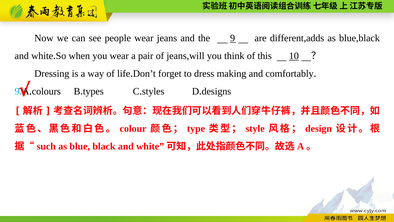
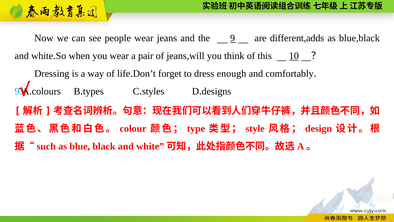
making: making -> enough (231, 74)
